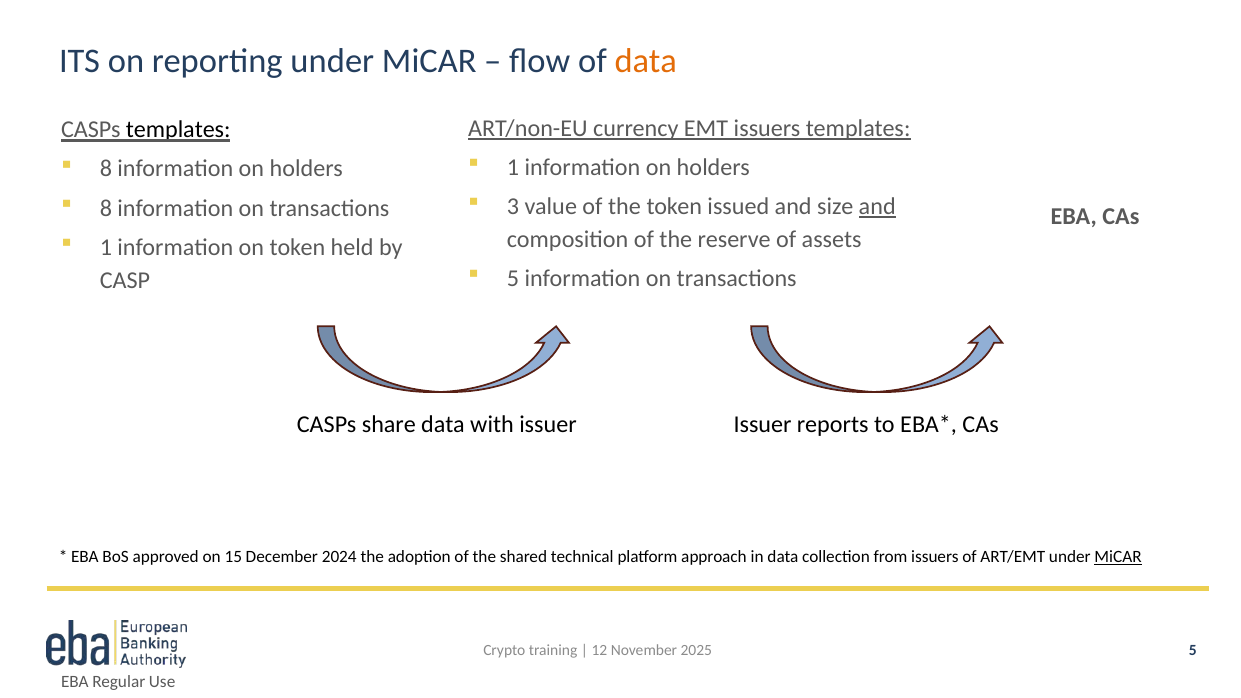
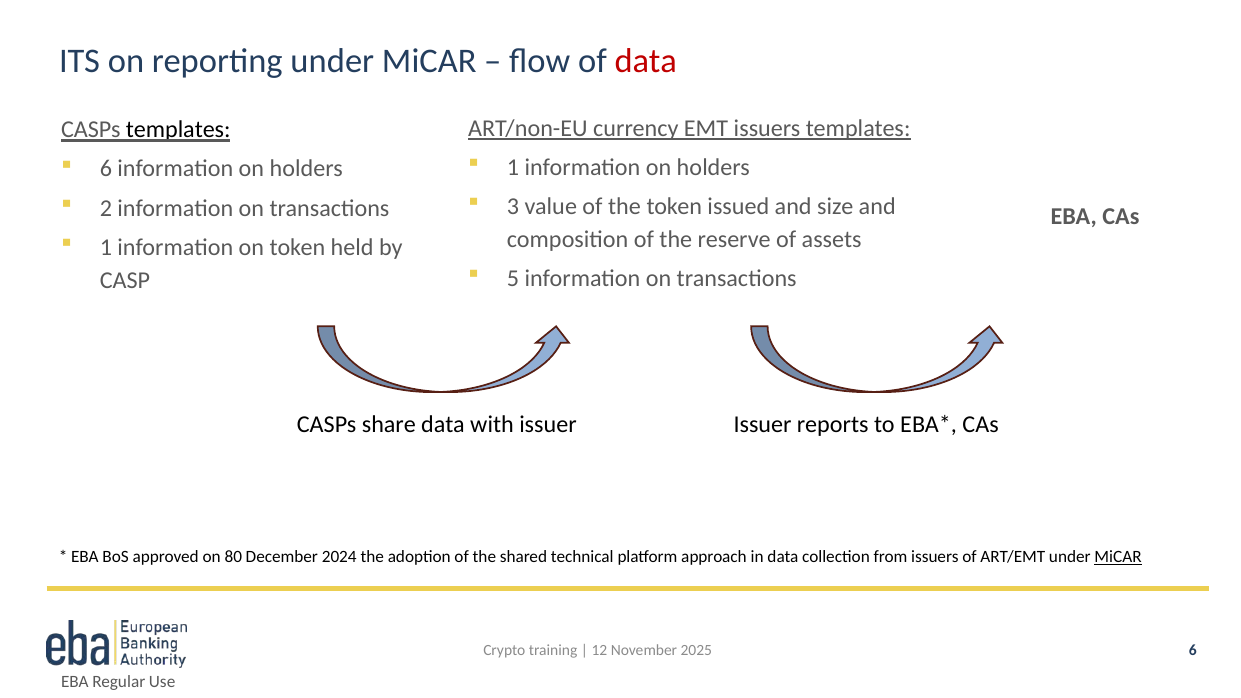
data colour: orange -> red (646, 62)
8: 8 -> 6 (106, 169)
and underline: present -> none (877, 207)
8: 8 -> 2 (106, 208)
15: 15 -> 80 (233, 557)
2025 5: 5 -> 6 (1193, 651)
